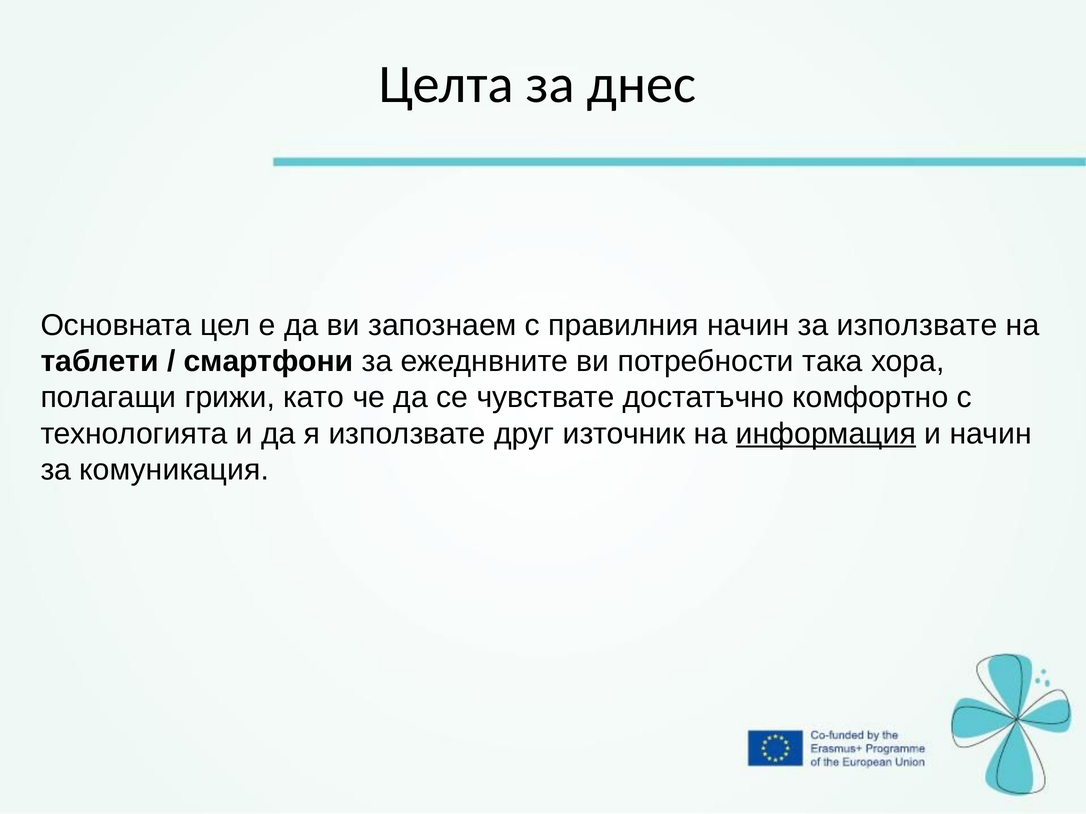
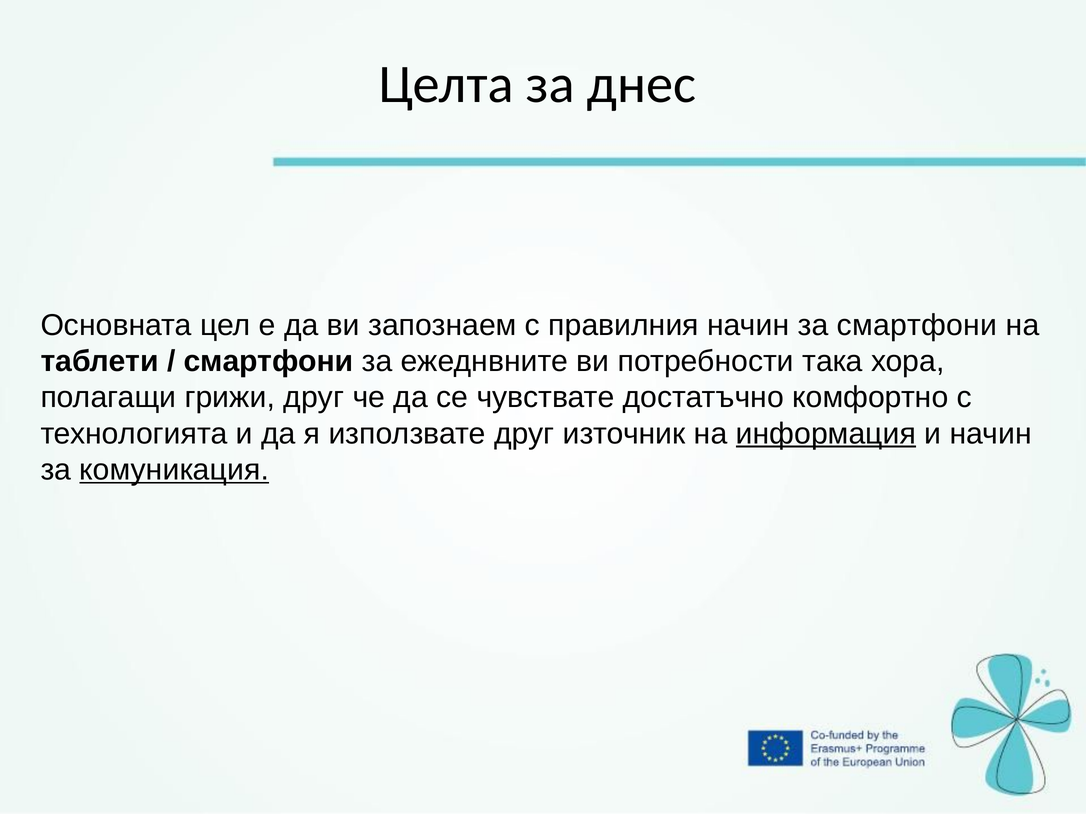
за използвате: използвате -> смартфони (917, 325)
грижи като: като -> друг (314, 398)
комуникация underline: none -> present (174, 470)
